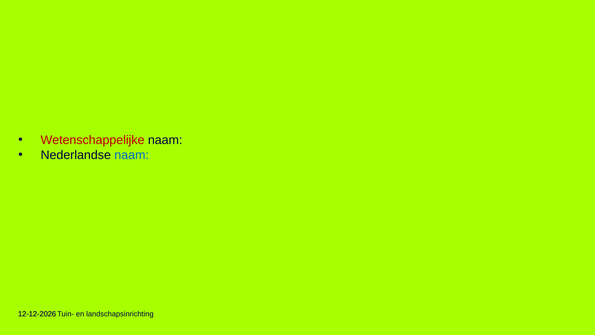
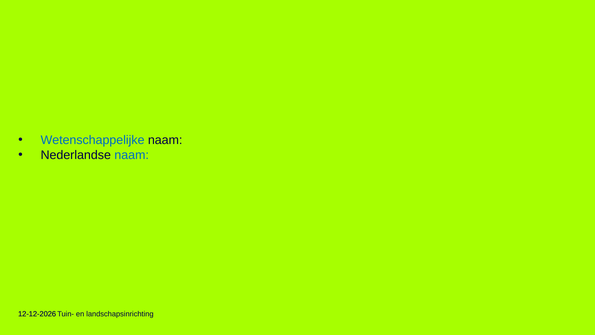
Wetenschappelijke colour: red -> blue (93, 140)
